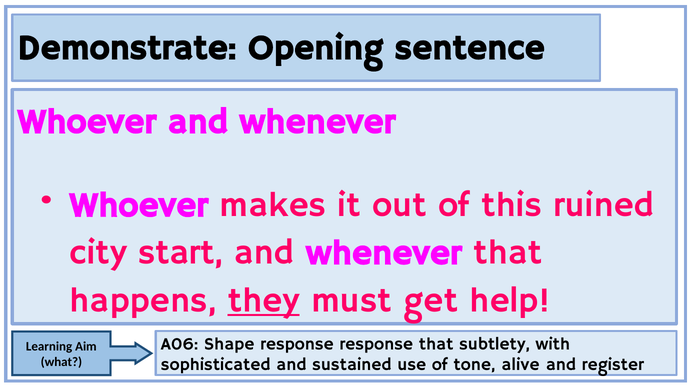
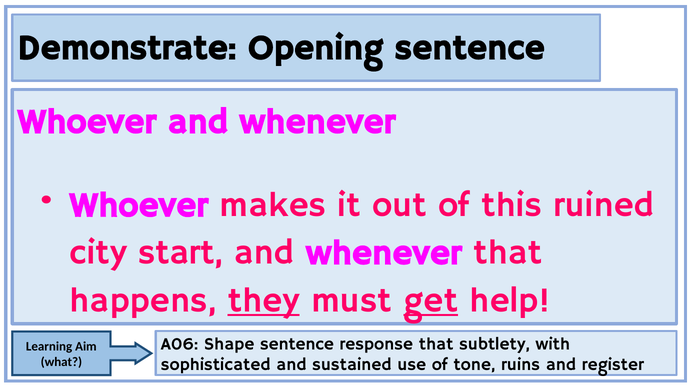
get underline: none -> present (431, 300)
Shape response: response -> sentence (297, 344)
alive: alive -> ruins (521, 365)
